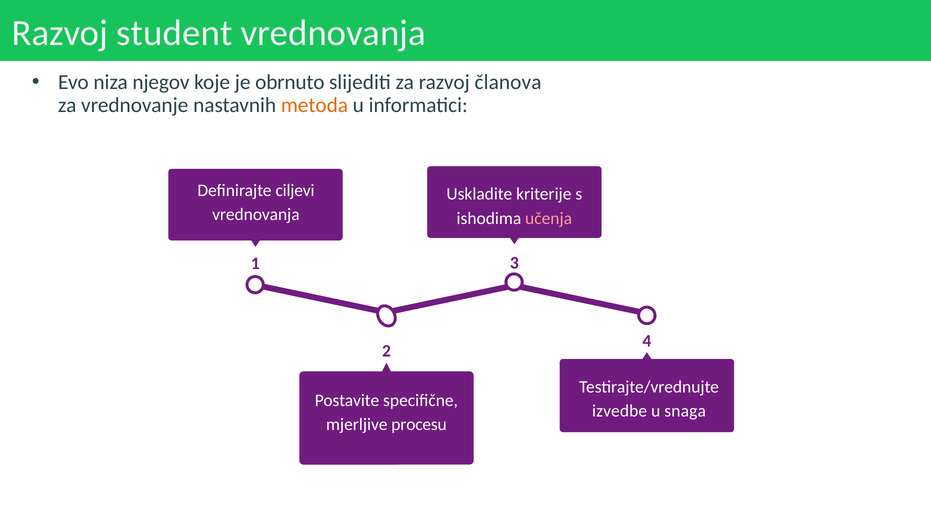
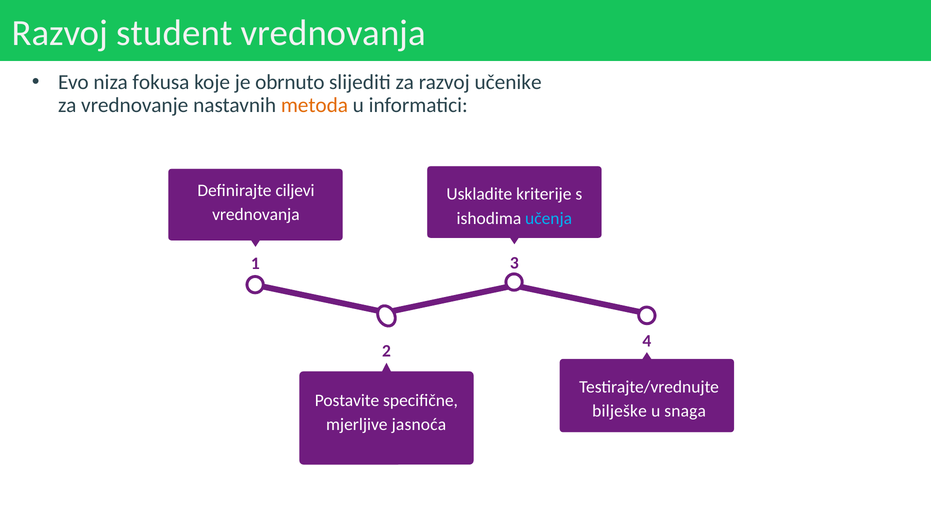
njegov: njegov -> fokusa (161, 82)
članova: članova -> učenike (508, 82)
učenja colour: pink -> light blue (549, 218)
izvedbe: izvedbe -> bilješke (620, 411)
procesu: procesu -> jasnoća (419, 424)
